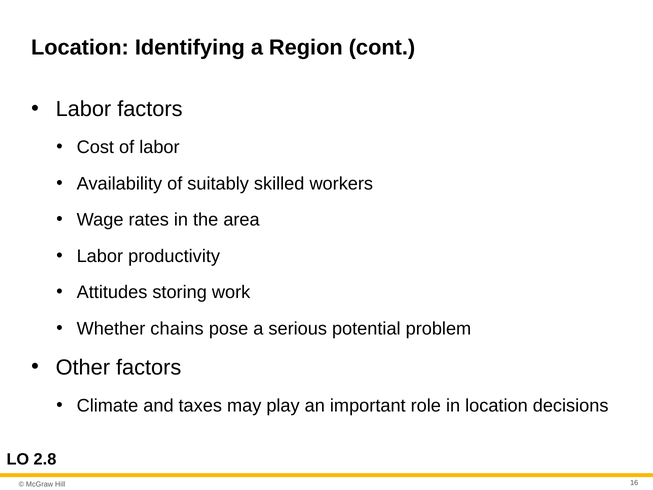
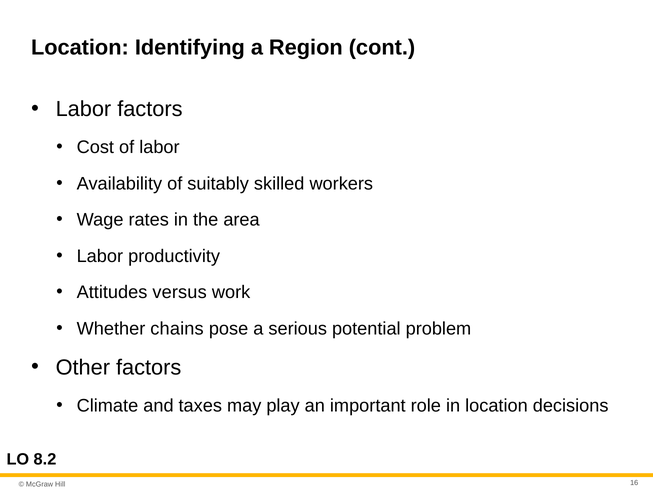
storing: storing -> versus (180, 292)
2.8: 2.8 -> 8.2 (45, 459)
